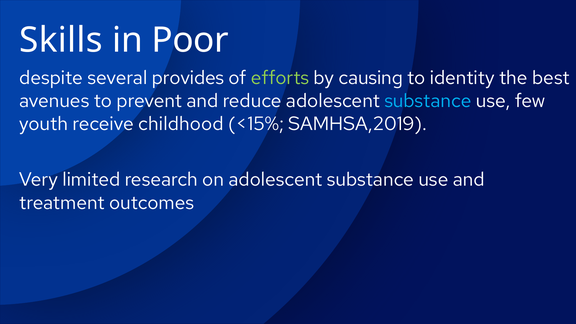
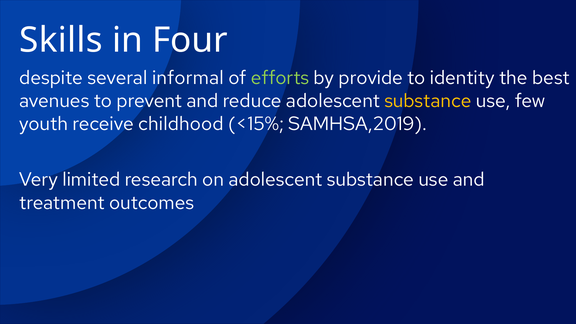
Poor: Poor -> Four (190, 40)
provides: provides -> informal (188, 78)
causing: causing -> provide (371, 78)
substance colour: light blue -> yellow (428, 101)
